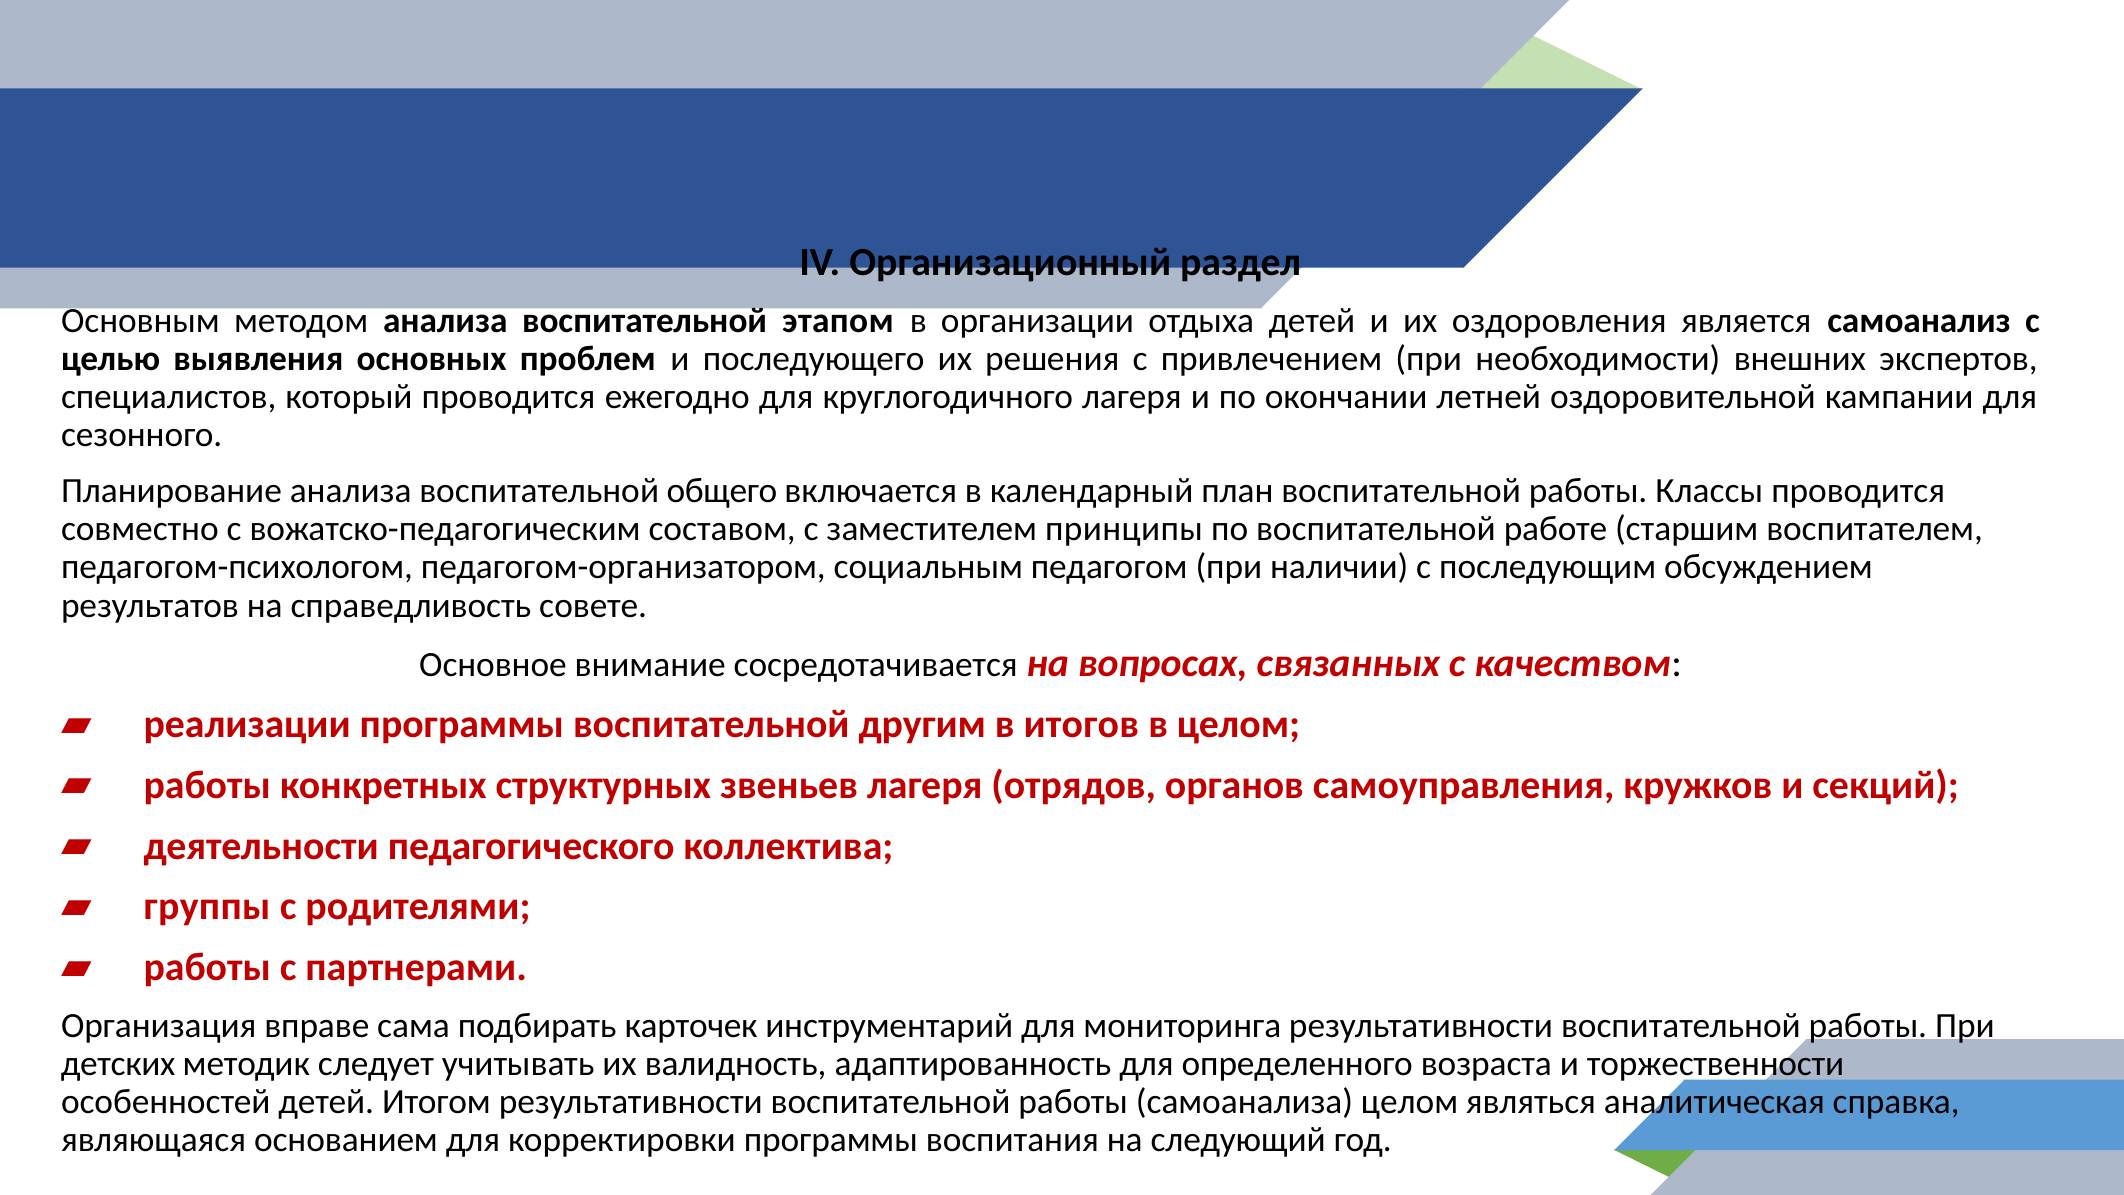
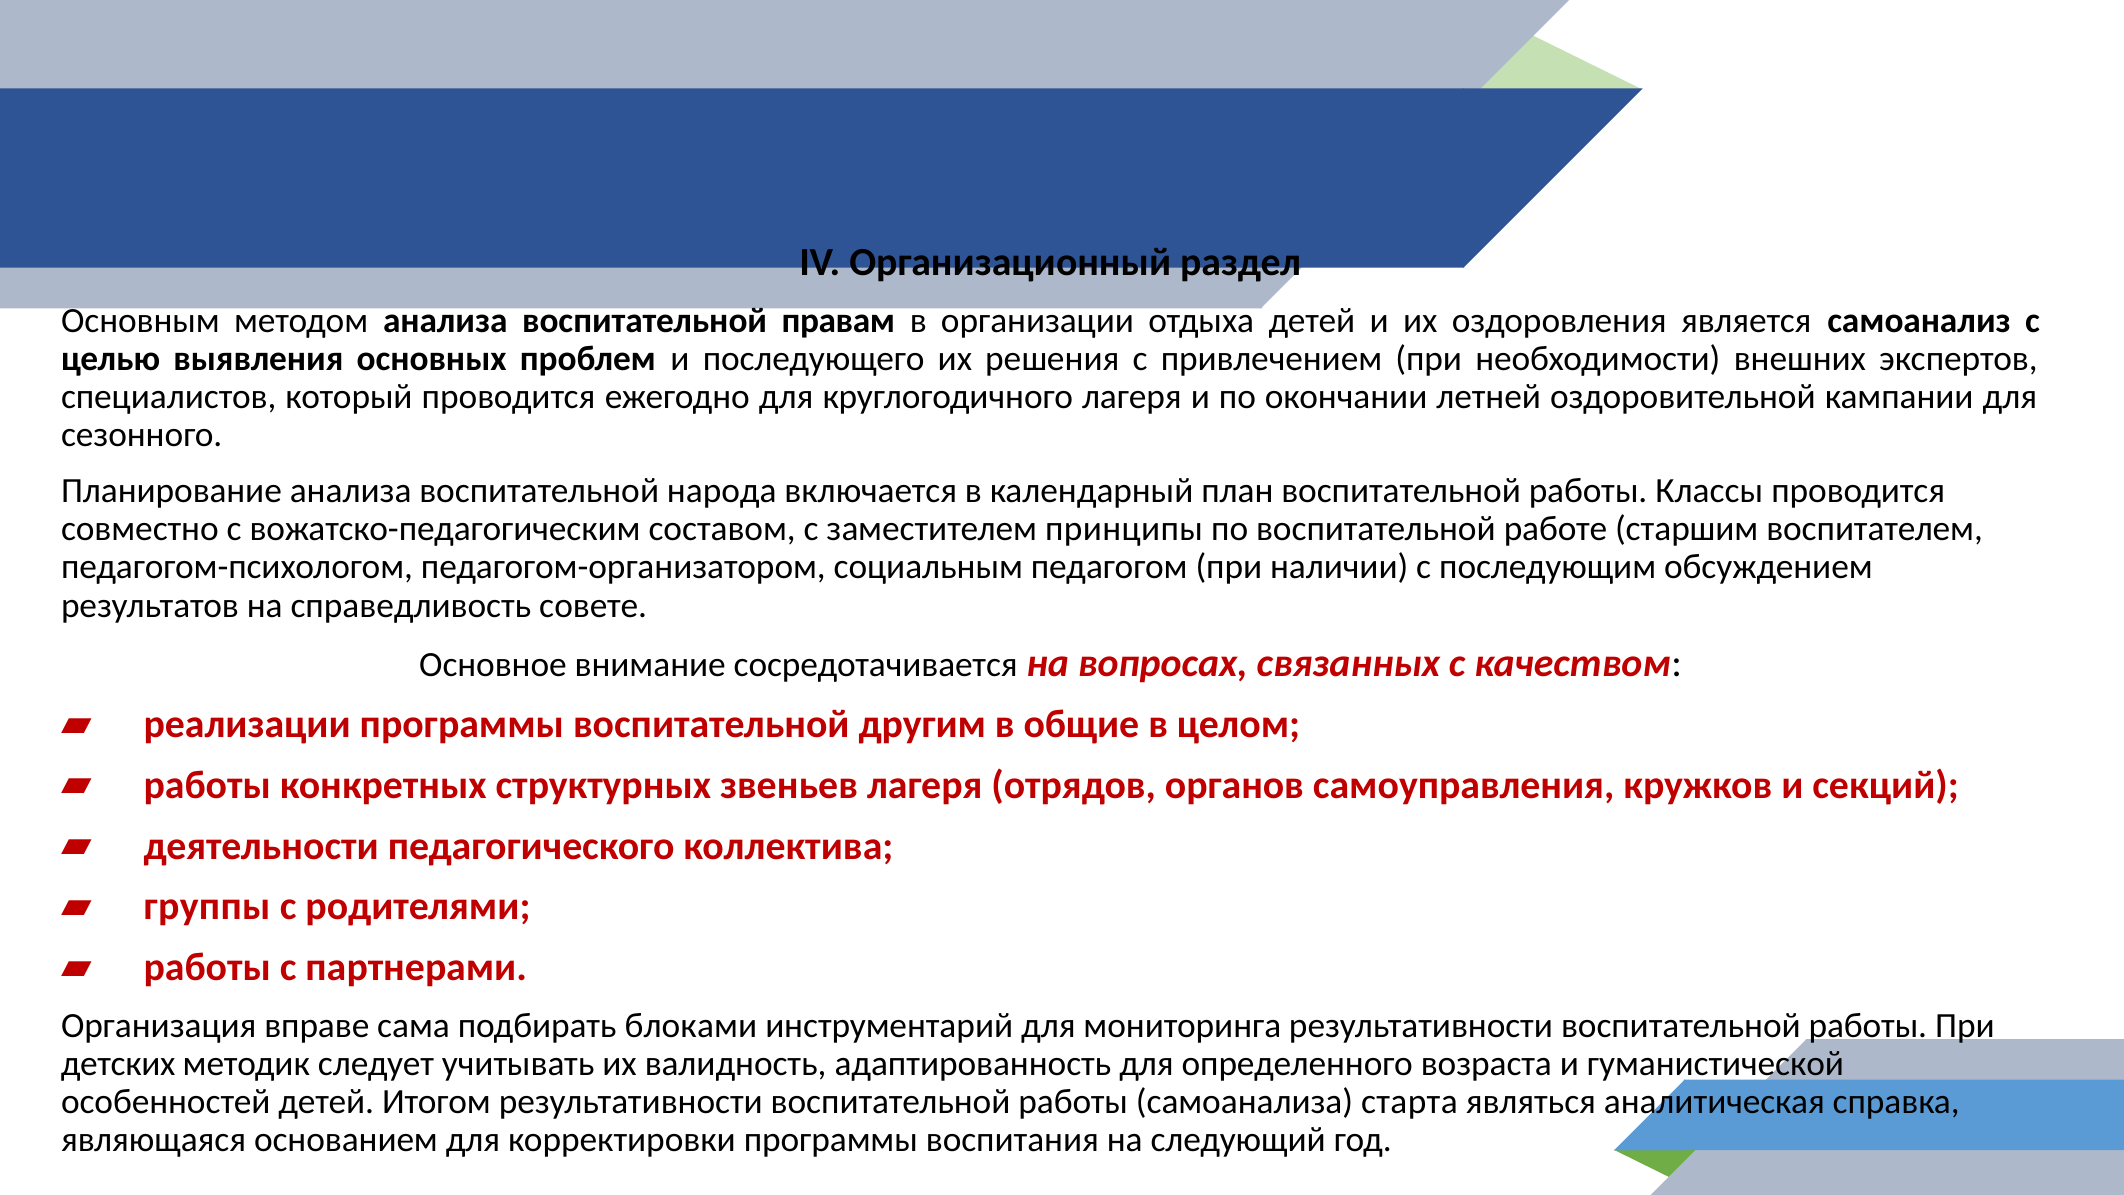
этапом: этапом -> правам (838, 320)
общего: общего -> народа (722, 491)
итогов: итогов -> общие (1081, 724)
карточек: карточек -> блоками (691, 1025)
торжественности: торжественности -> гуманистической (1716, 1064)
самоанализа целом: целом -> старта (1409, 1102)
